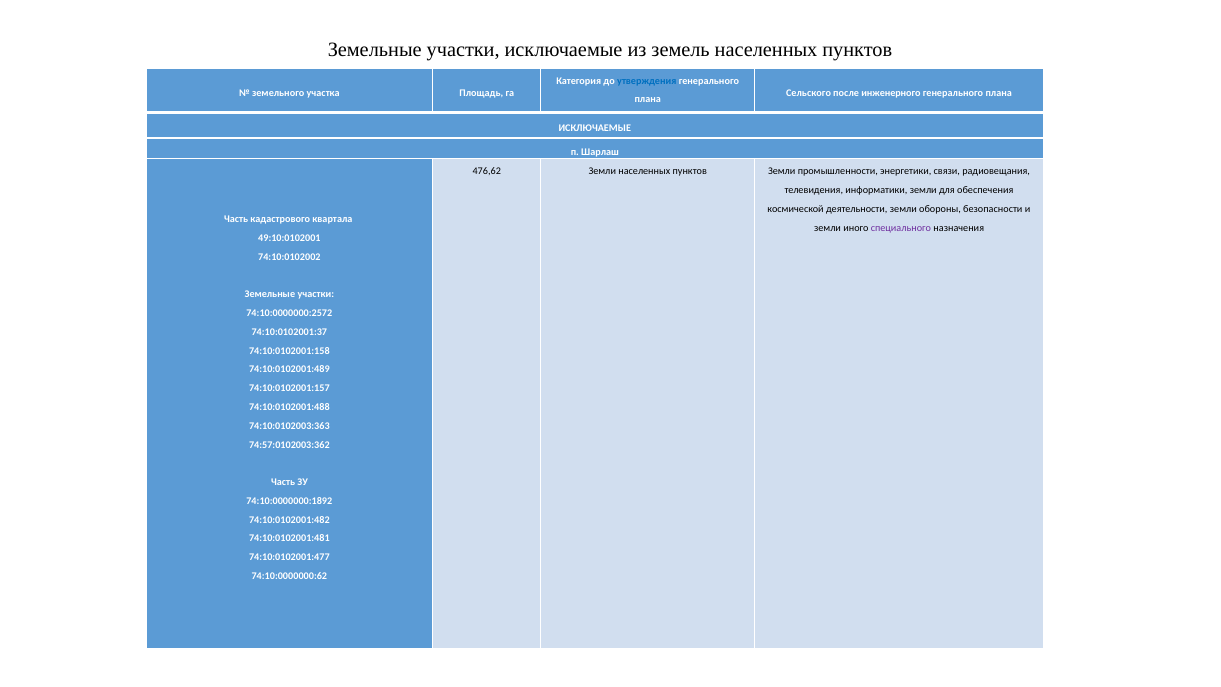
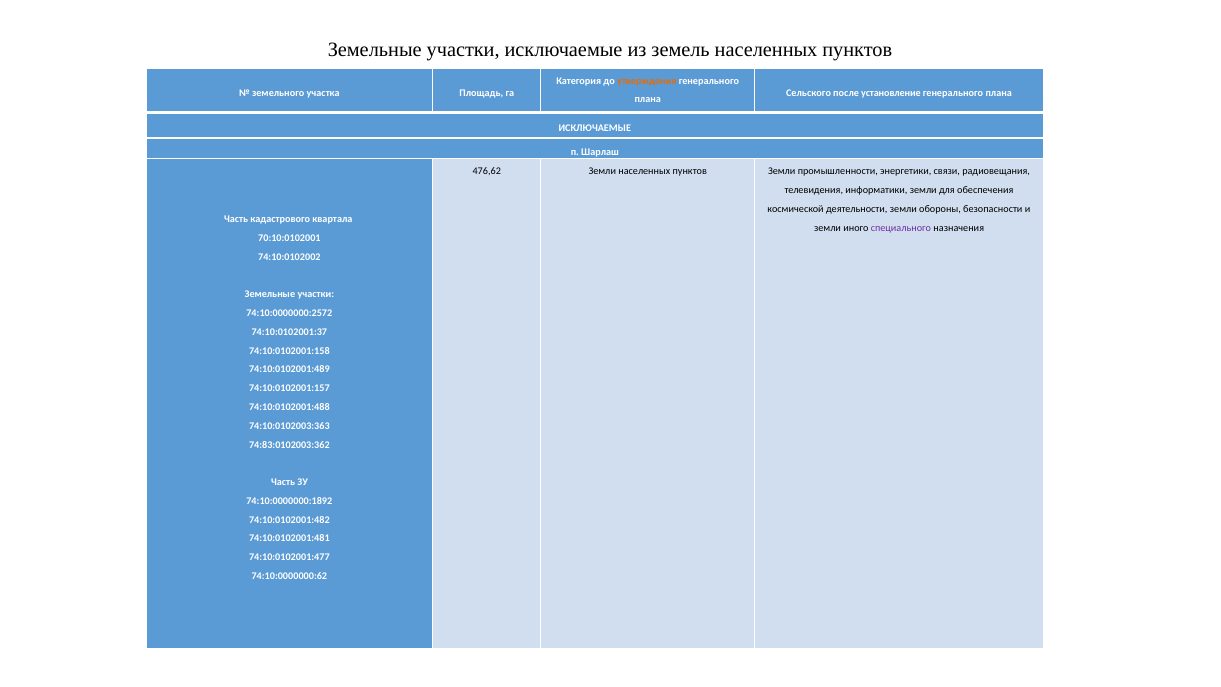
утверждения colour: blue -> orange (647, 81)
инженерного: инженерного -> установление (891, 94)
49:10:0102001: 49:10:0102001 -> 70:10:0102001 (289, 238)
74:57:0102003:362: 74:57:0102003:362 -> 74:83:0102003:362 (289, 445)
